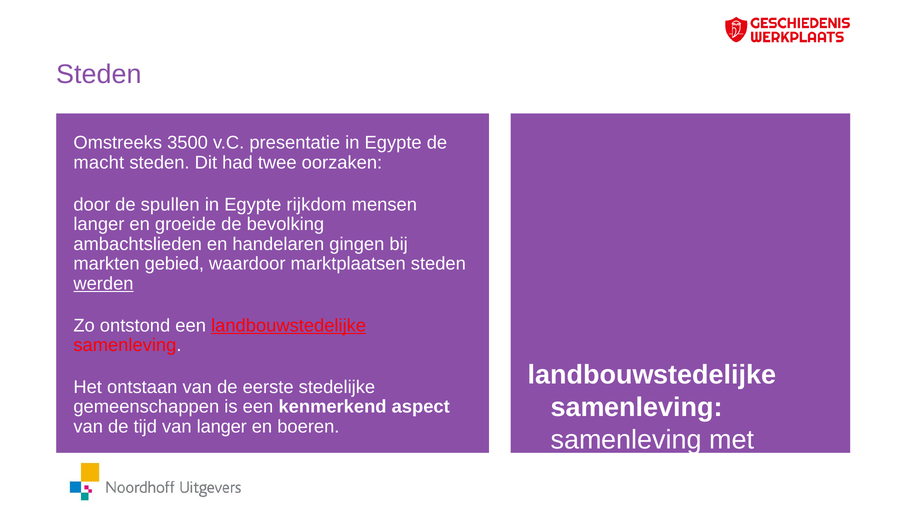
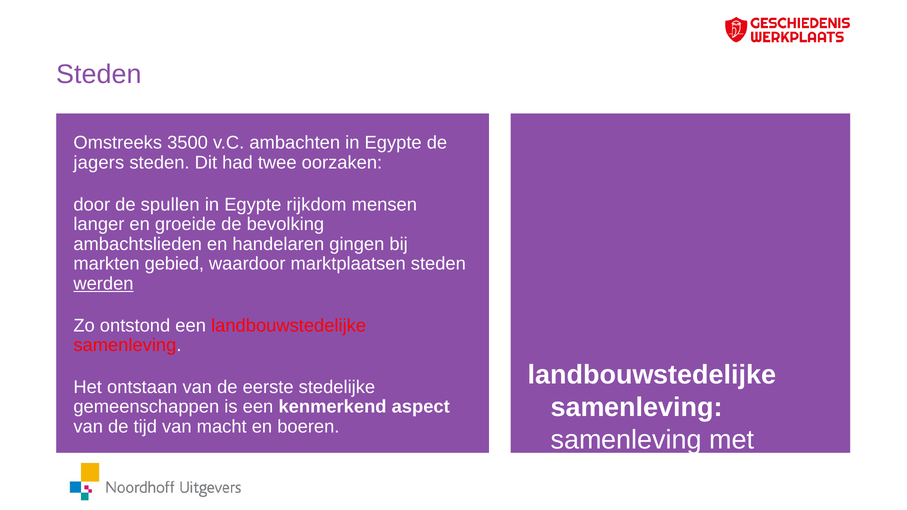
v.C presentatie: presentatie -> ambachten (295, 143)
macht: macht -> jagers (99, 163)
landbouwstedelijke underline: present -> none (289, 326)
van langer: langer -> macht (222, 427)
